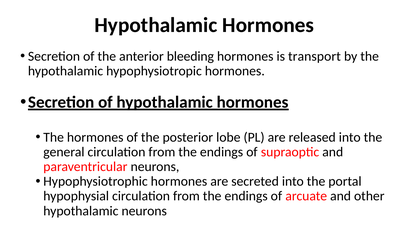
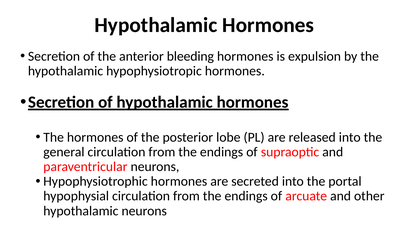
transport: transport -> expulsion (315, 56)
